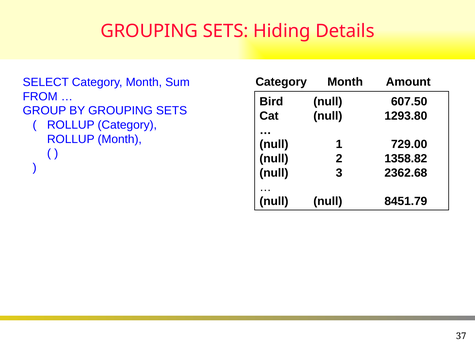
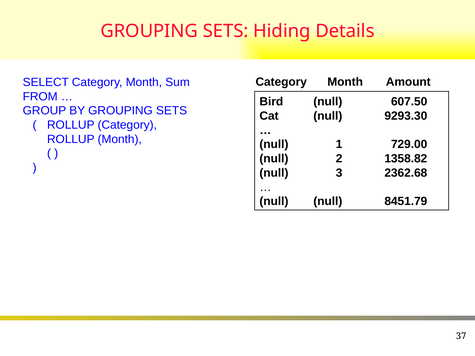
1293.80: 1293.80 -> 9293.30 (406, 116)
